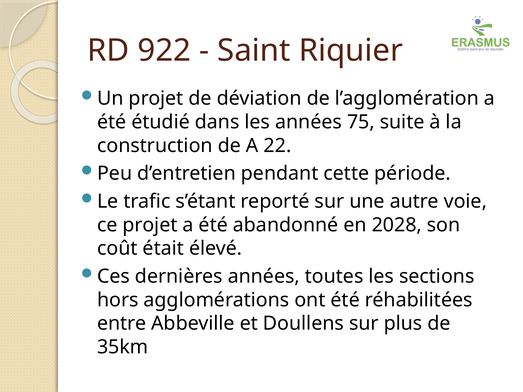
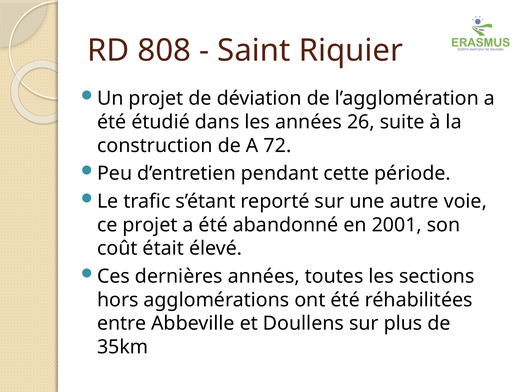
922: 922 -> 808 (164, 51)
75: 75 -> 26 (361, 122)
22: 22 -> 72 (277, 146)
2028: 2028 -> 2001 (397, 225)
